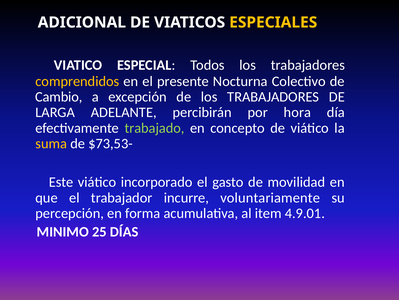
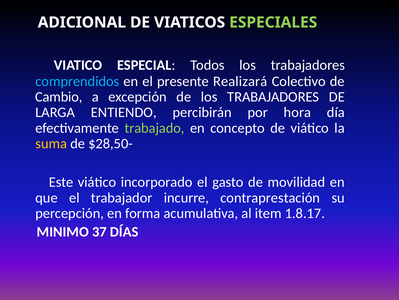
ESPECIALES colour: yellow -> light green (273, 22)
comprendidos colour: yellow -> light blue (77, 81)
Nocturna: Nocturna -> Realizará (240, 81)
ADELANTE: ADELANTE -> ENTIENDO (124, 112)
$73,53-: $73,53- -> $28,50- (111, 143)
voluntariamente: voluntariamente -> contraprestación (270, 197)
4.9.01: 4.9.01 -> 1.8.17 (305, 213)
25: 25 -> 37 (99, 231)
